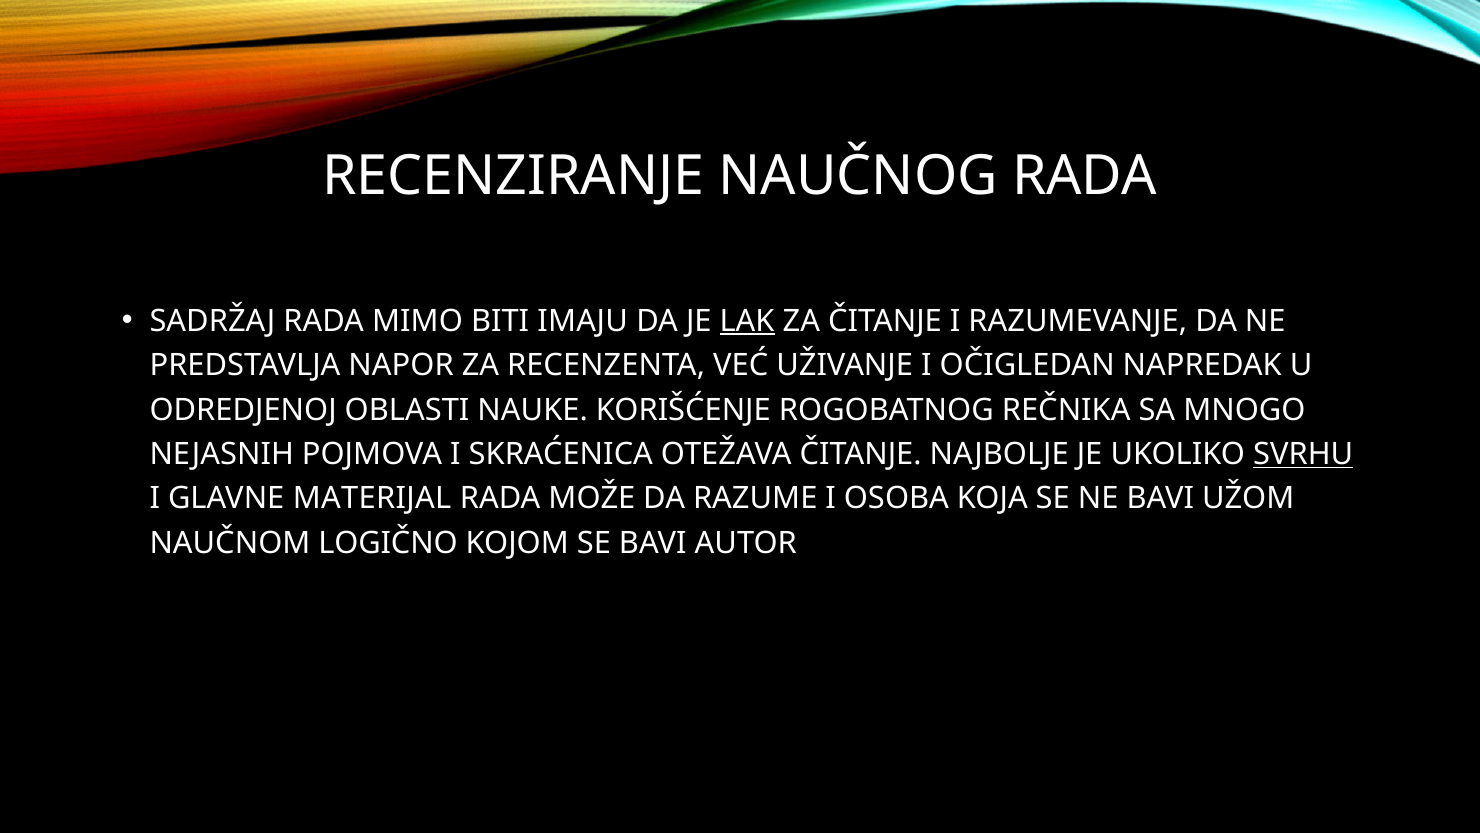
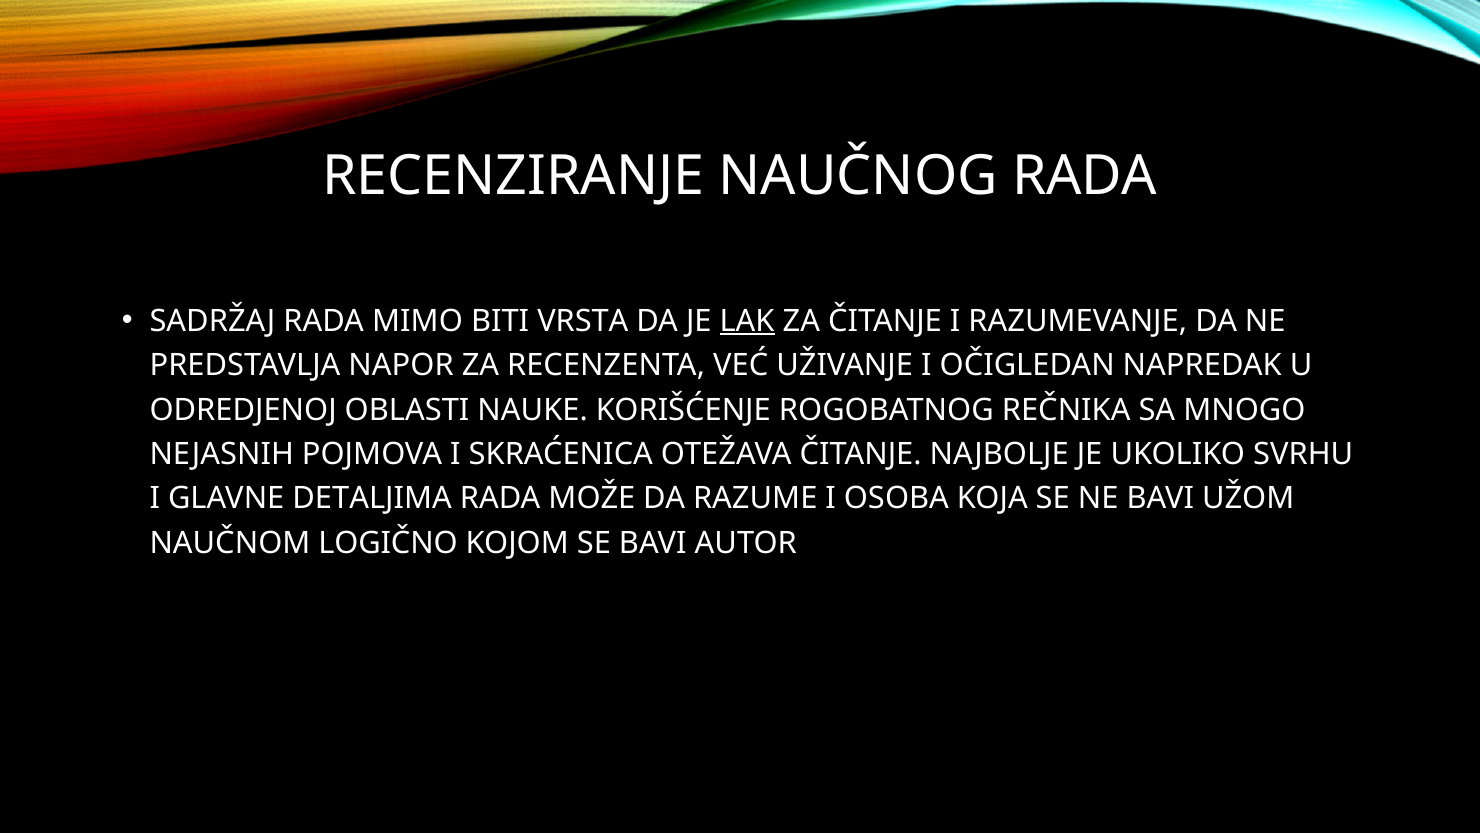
IMAJU: IMAJU -> VRSTA (583, 321)
SVRHU underline: present -> none (1303, 454)
MATERIJAL: MATERIJAL -> DETALJIMA (372, 498)
